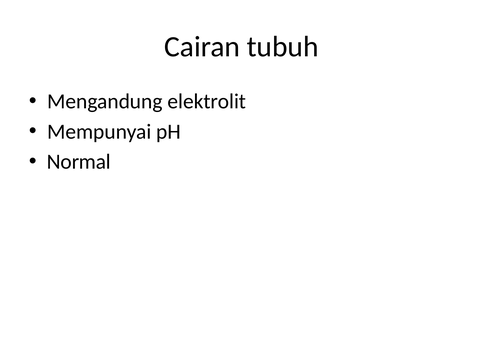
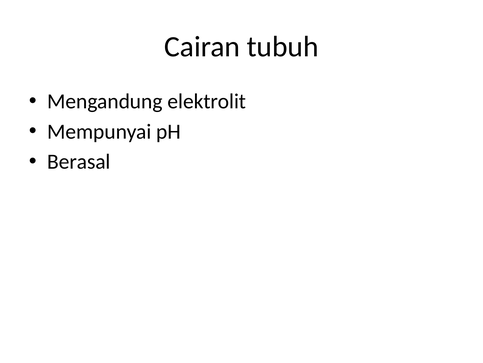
Normal: Normal -> Berasal (79, 161)
